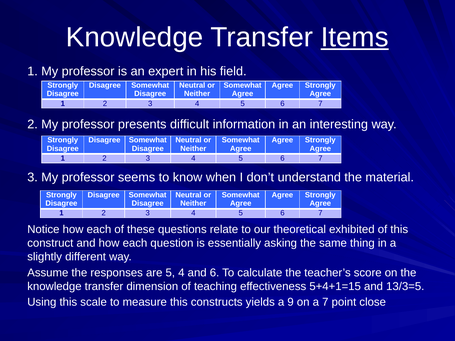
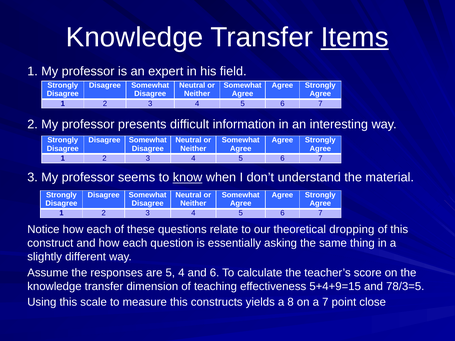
know underline: none -> present (188, 178)
exhibited: exhibited -> dropping (352, 230)
5+4+1=15: 5+4+1=15 -> 5+4+9=15 (335, 286)
13/3=5: 13/3=5 -> 78/3=5 (405, 286)
9: 9 -> 8 (291, 302)
